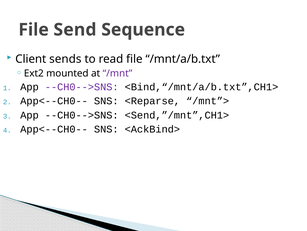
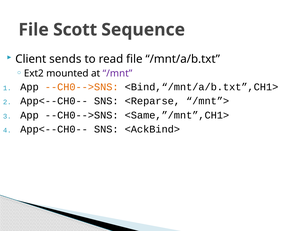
Send: Send -> Scott (75, 30)
--CH0-->SNS colour: purple -> orange (82, 87)
<Send,”/mnt”,CH1>: <Send,”/mnt”,CH1> -> <Same,”/mnt”,CH1> (177, 115)
